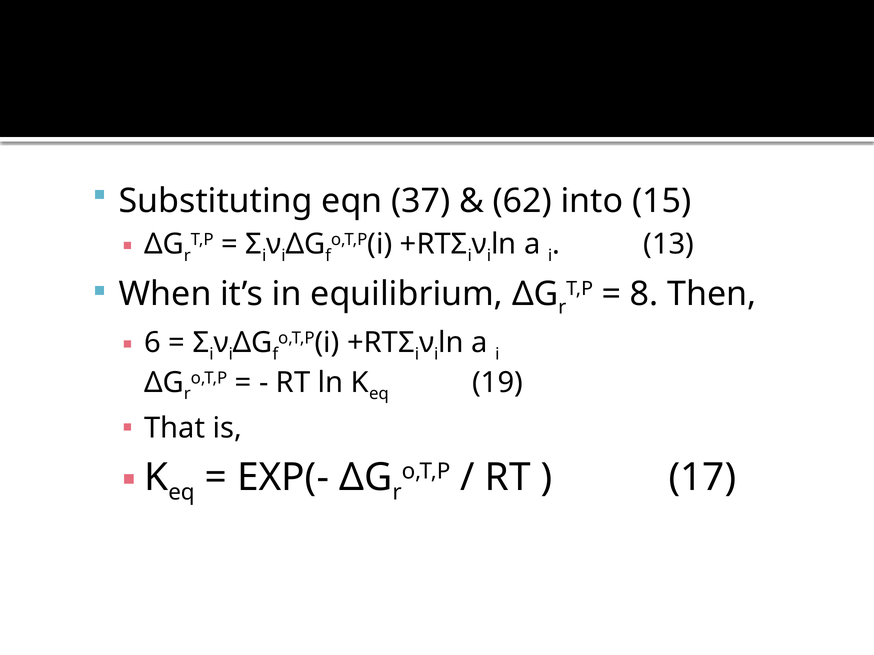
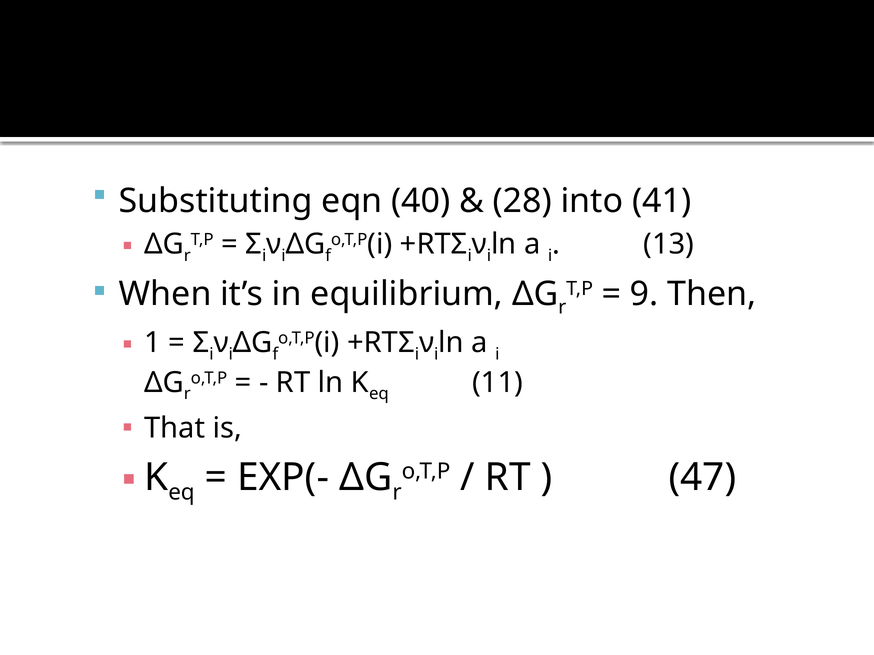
37: 37 -> 40 (421, 201)
62: 62 -> 28 (522, 201)
15: 15 -> 41 (662, 201)
8: 8 -> 9 (644, 294)
6: 6 -> 1 (153, 343)
19: 19 -> 11 (498, 383)
17: 17 -> 47 (702, 478)
